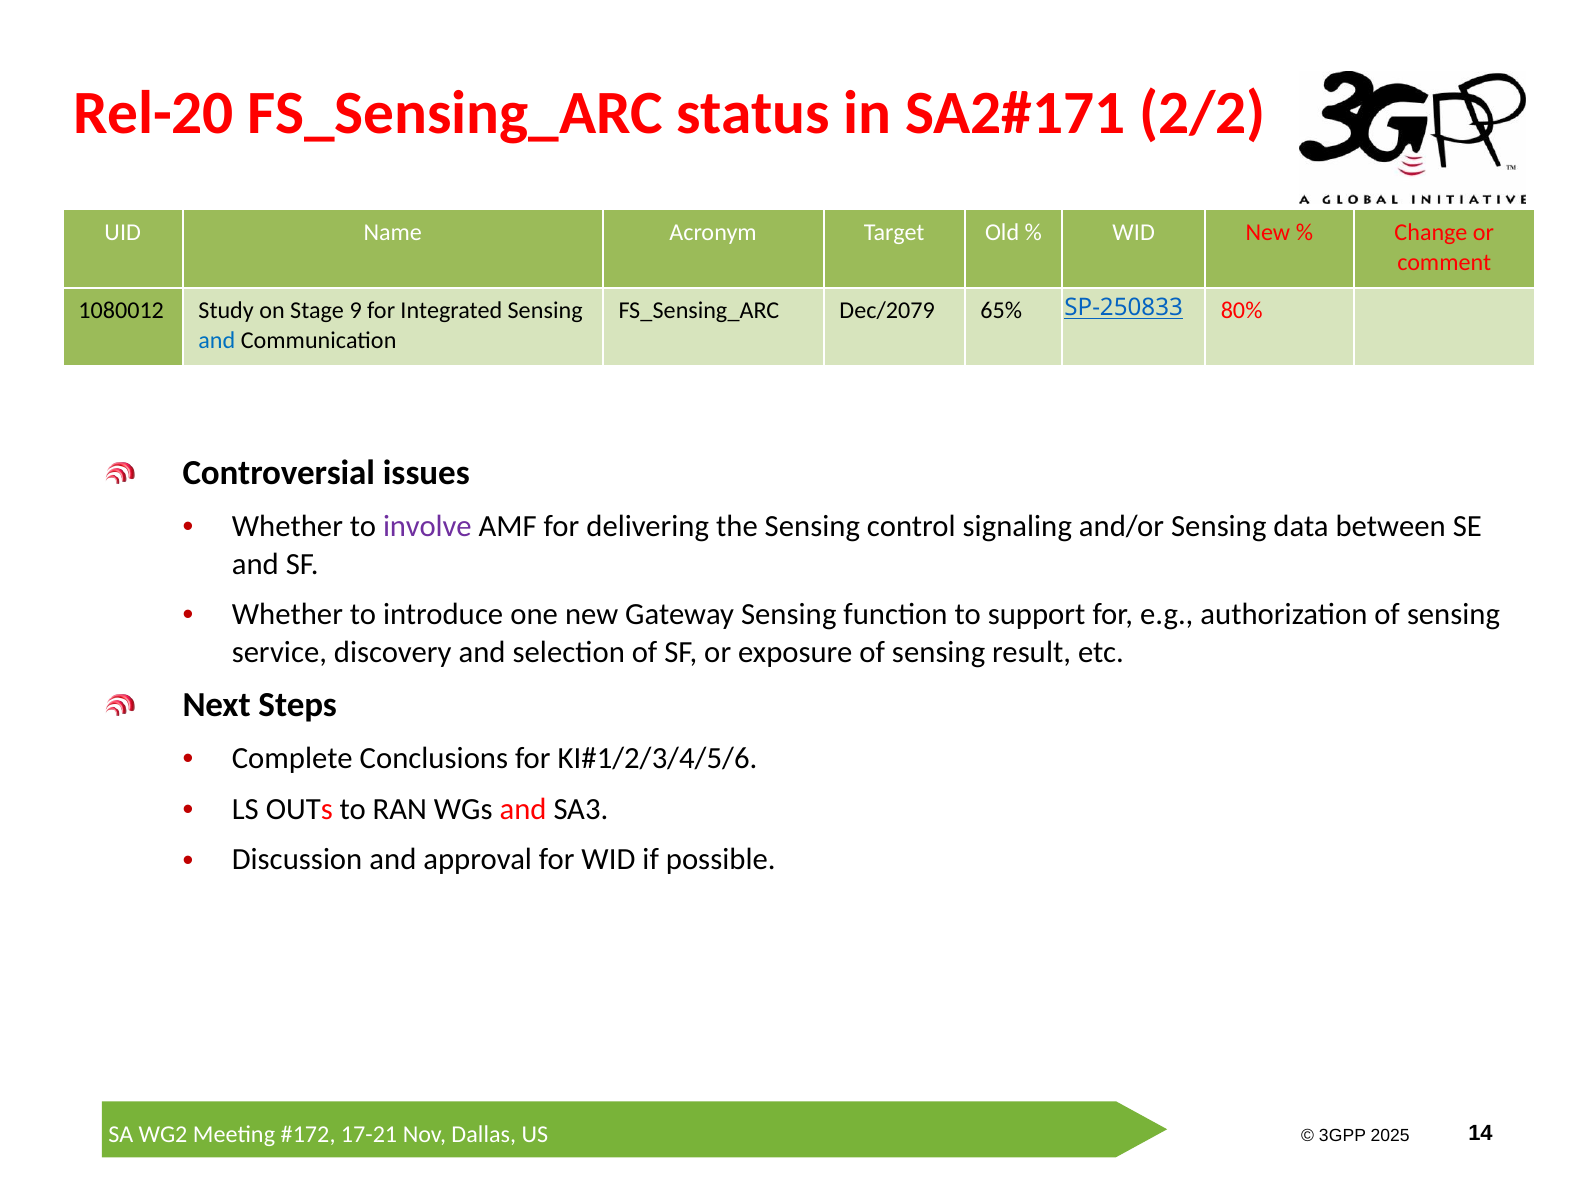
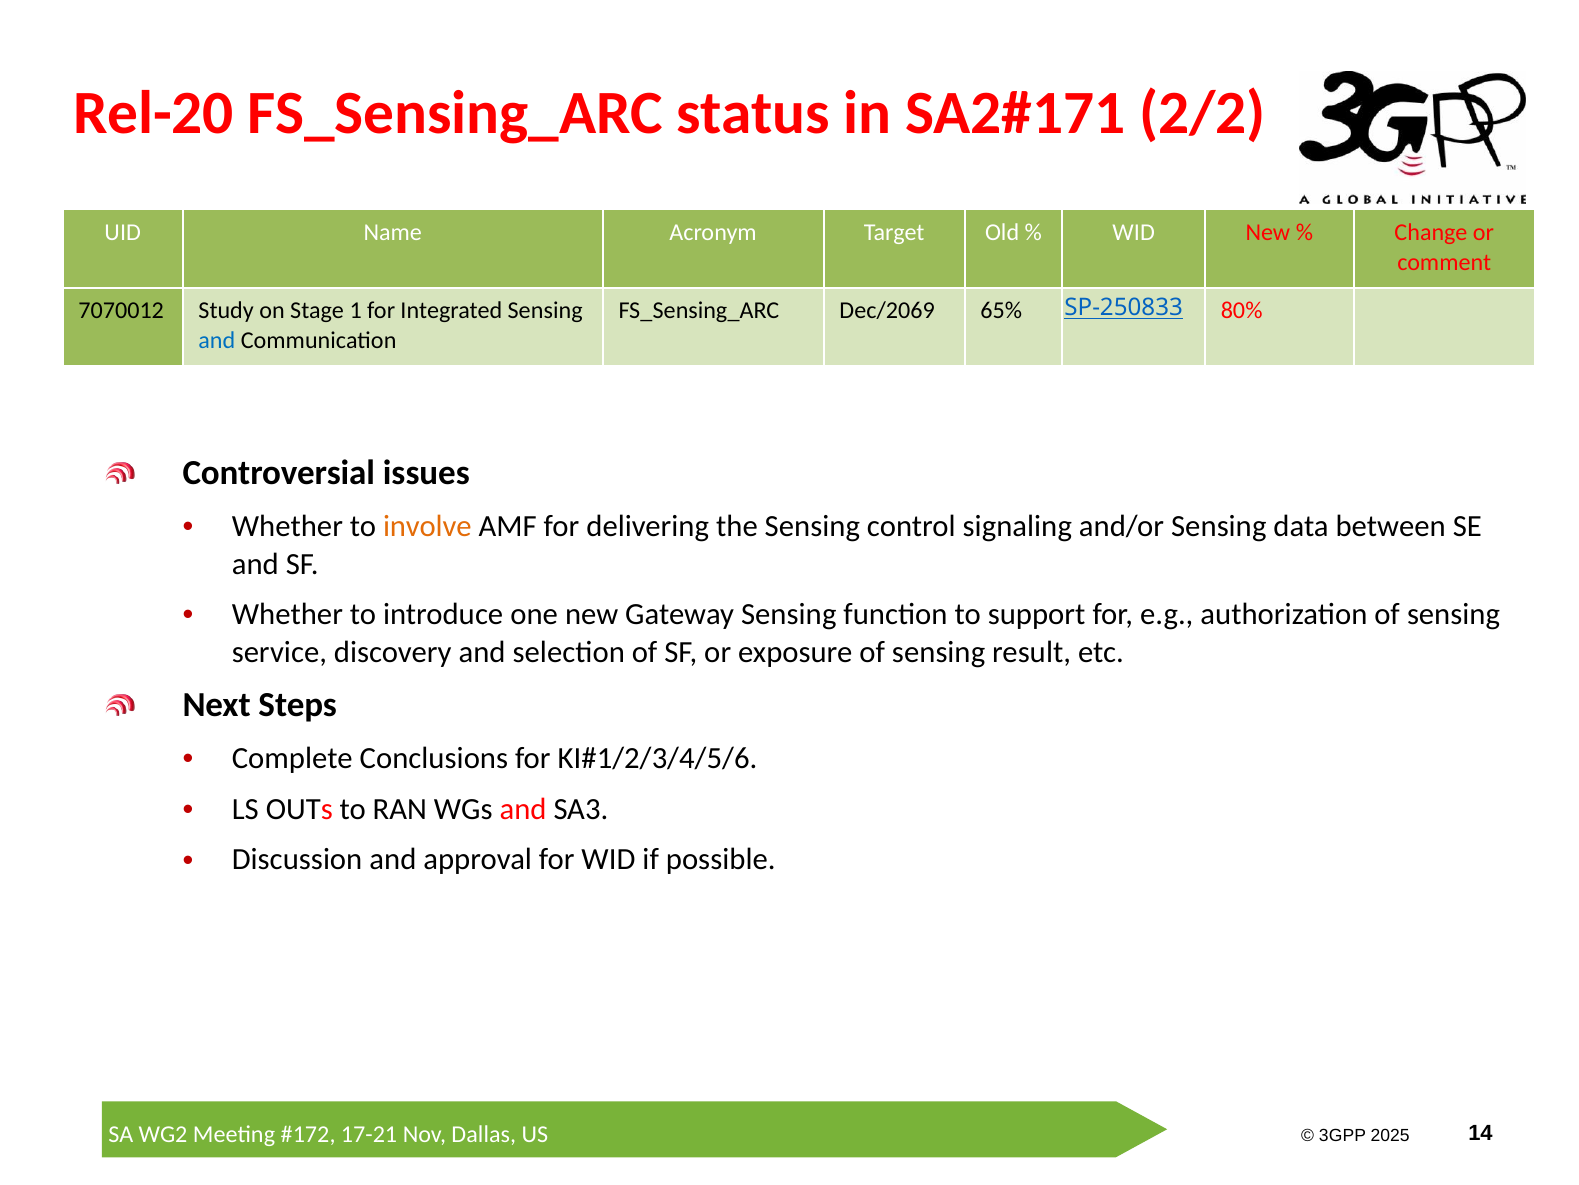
1080012: 1080012 -> 7070012 (121, 311)
9: 9 -> 1 (356, 311)
Dec/2079: Dec/2079 -> Dec/2069 (887, 311)
involve colour: purple -> orange (427, 526)
